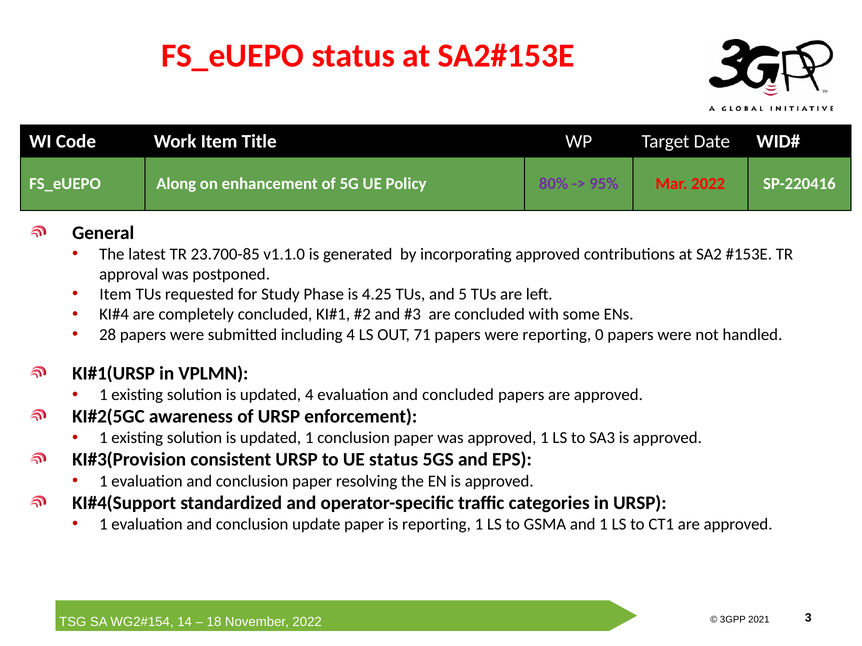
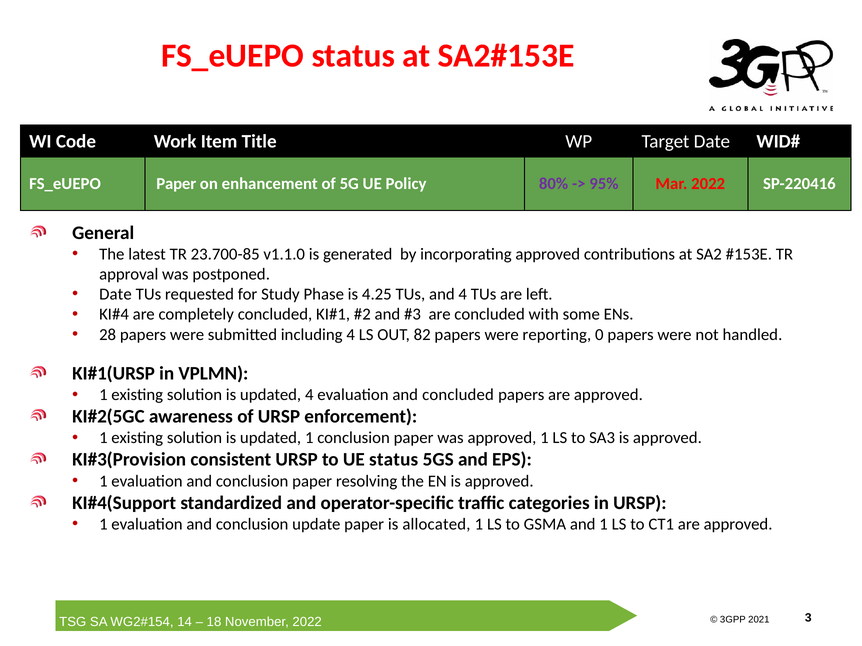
FS_eUEPO Along: Along -> Paper (176, 184)
Item: Item -> Date (115, 295)
and 5: 5 -> 4 (463, 295)
71: 71 -> 82 (422, 335)
is reporting: reporting -> allocated (436, 524)
